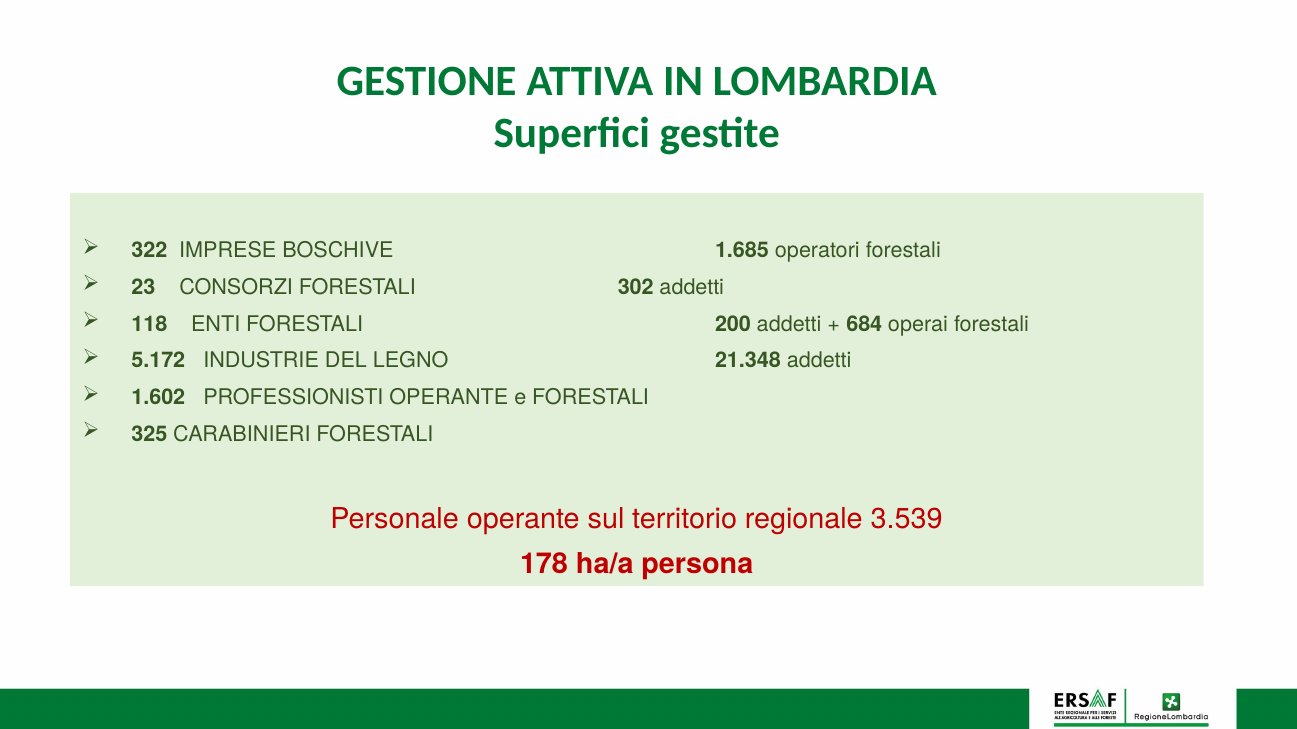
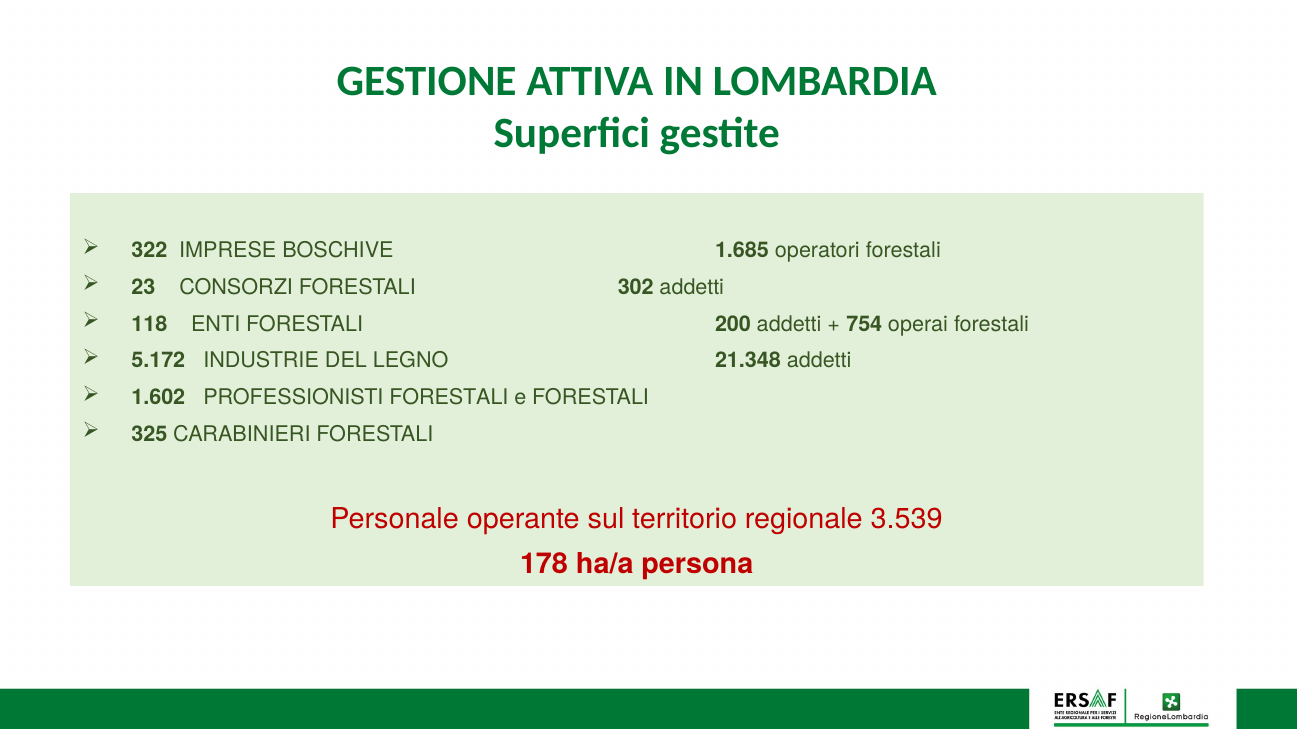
684: 684 -> 754 (864, 324)
PROFESSIONISTI OPERANTE: OPERANTE -> FORESTALI (449, 398)
